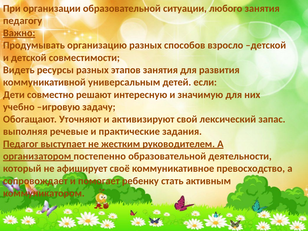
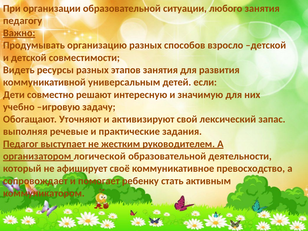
постепенно: постепенно -> логической (100, 156)
